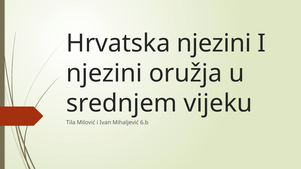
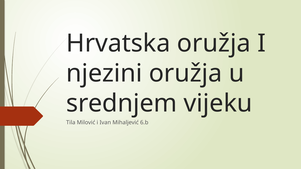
Hrvatska njezini: njezini -> oružja (214, 43)
